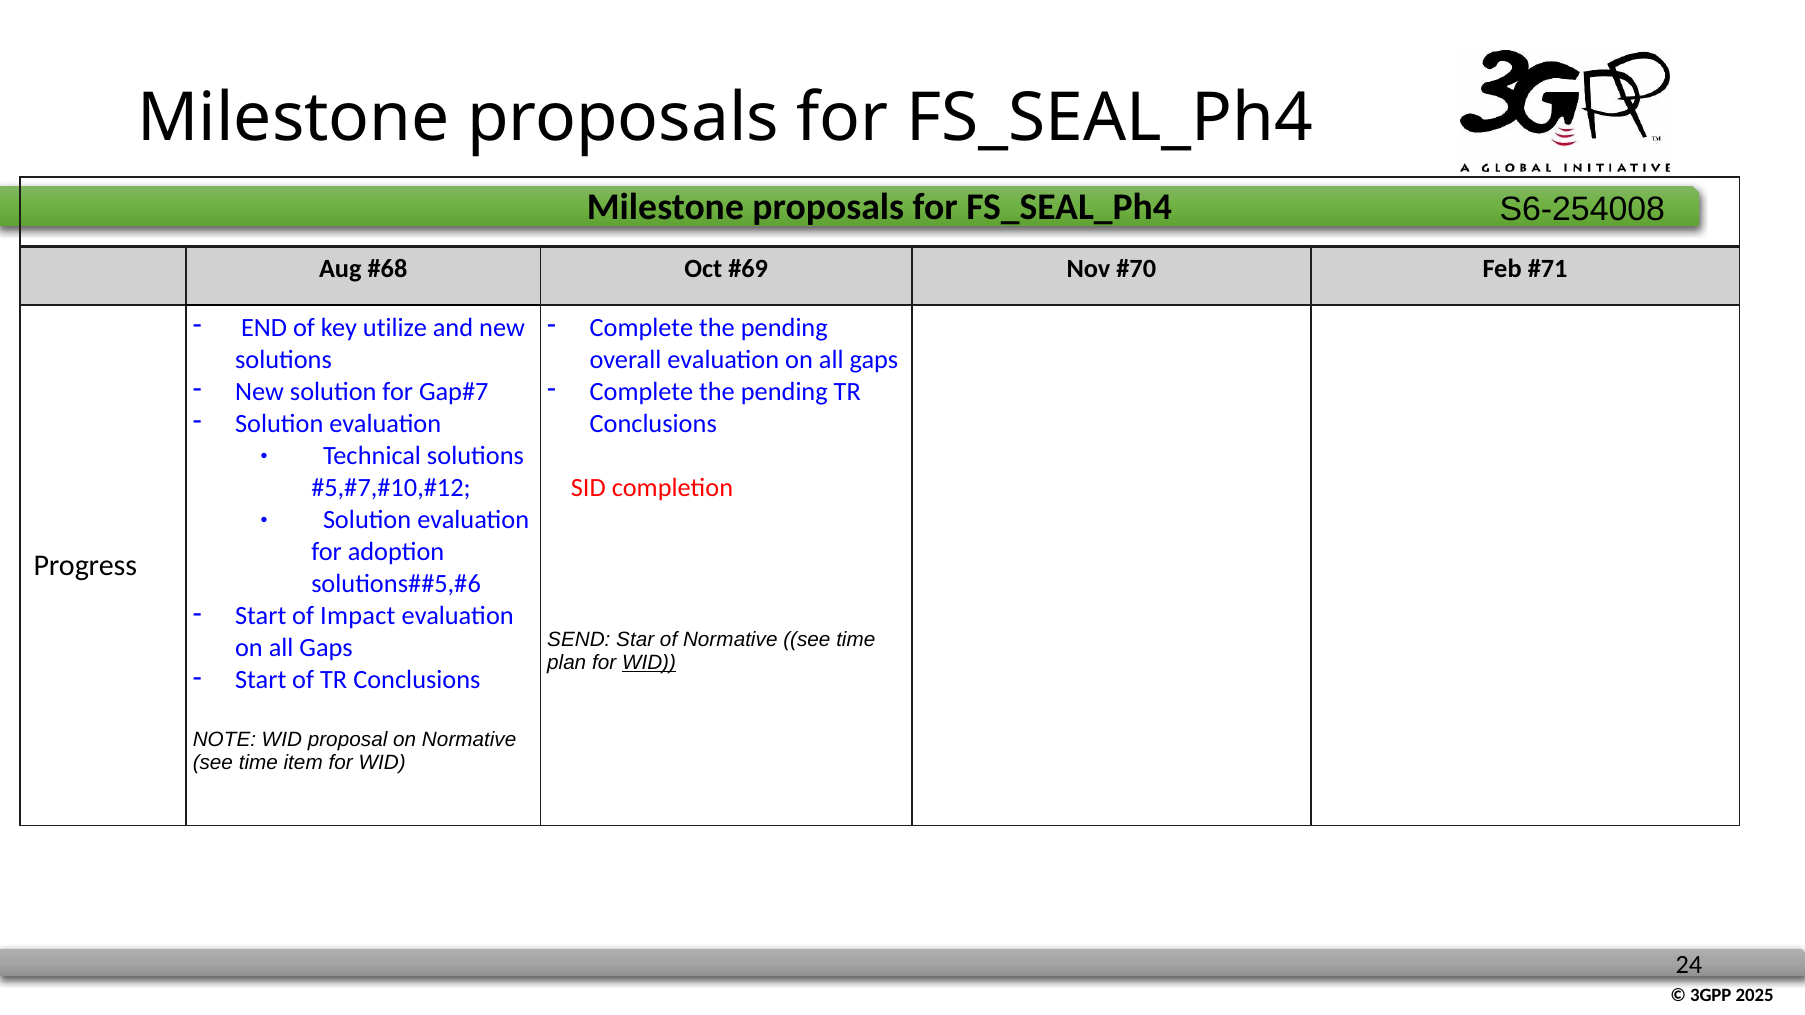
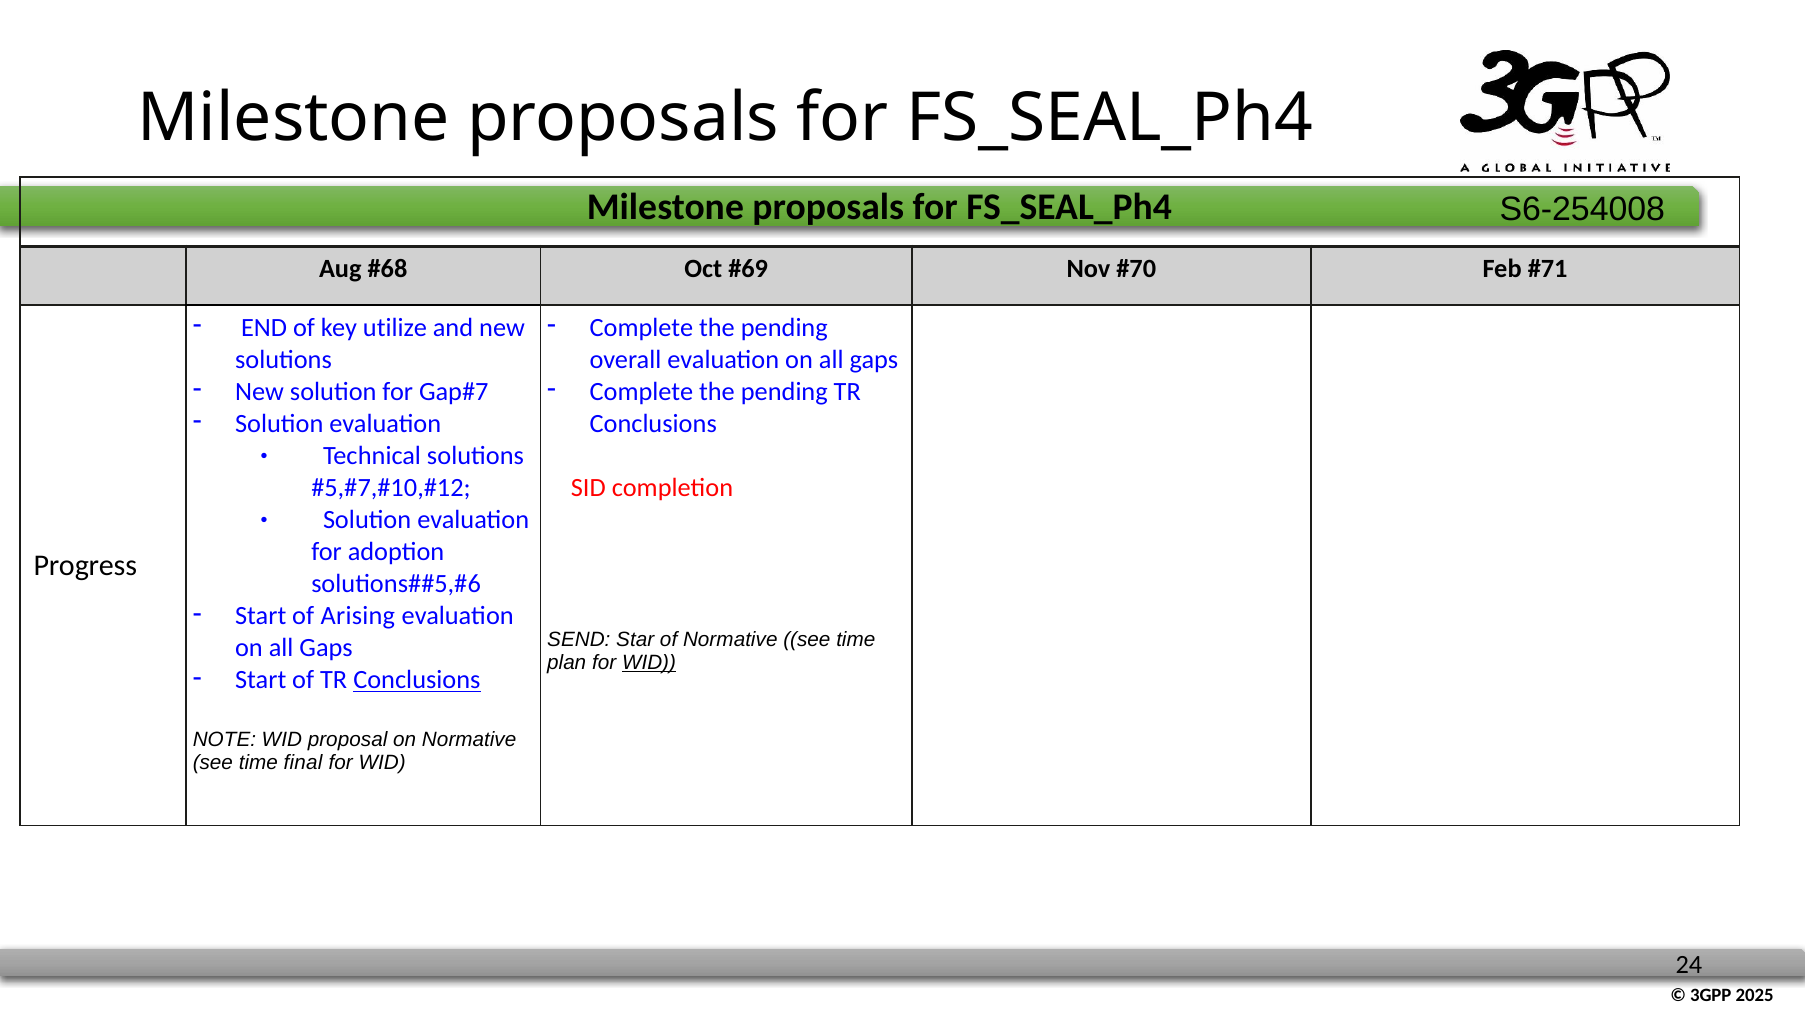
Impact: Impact -> Arising (358, 616)
Conclusions underline: none -> present (417, 680)
item: item -> final (303, 763)
